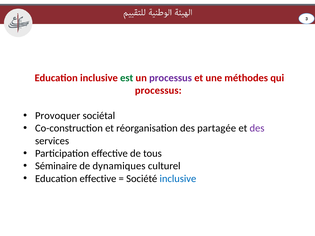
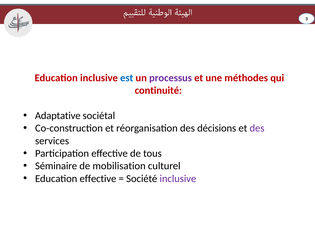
est colour: green -> blue (127, 78)
processus: processus -> continuité (158, 91)
Provoquer: Provoquer -> Adaptative (58, 116)
partagée: partagée -> décisions (217, 128)
dynamiques: dynamiques -> mobilisation (119, 166)
inclusive colour: blue -> purple (178, 179)
